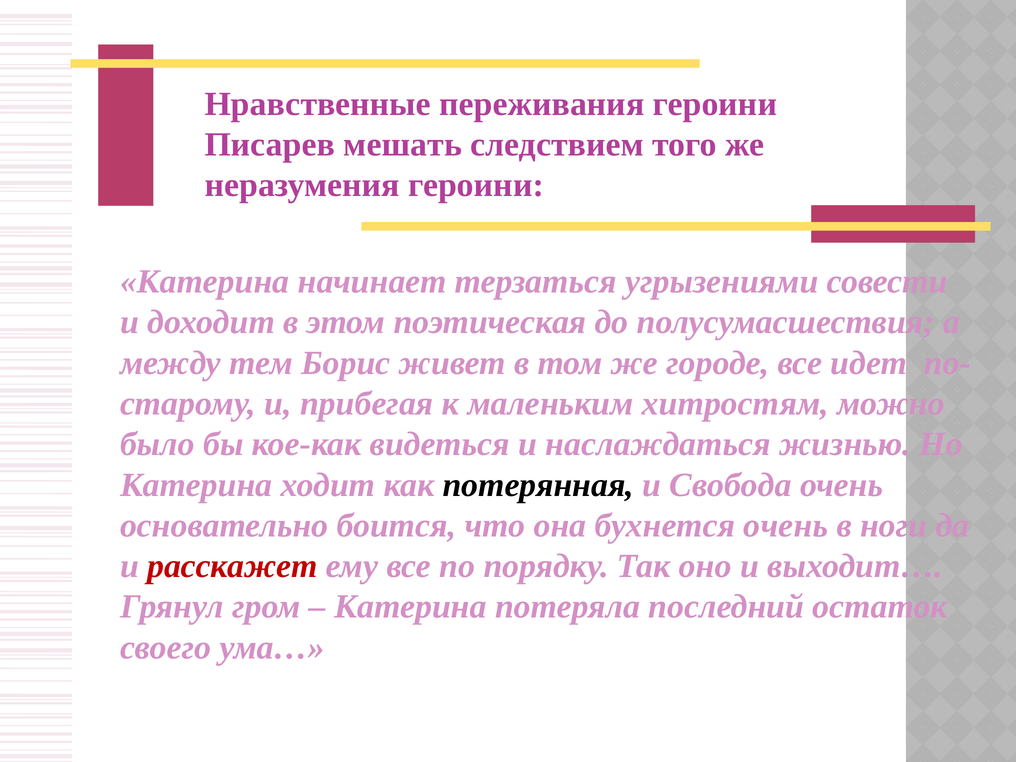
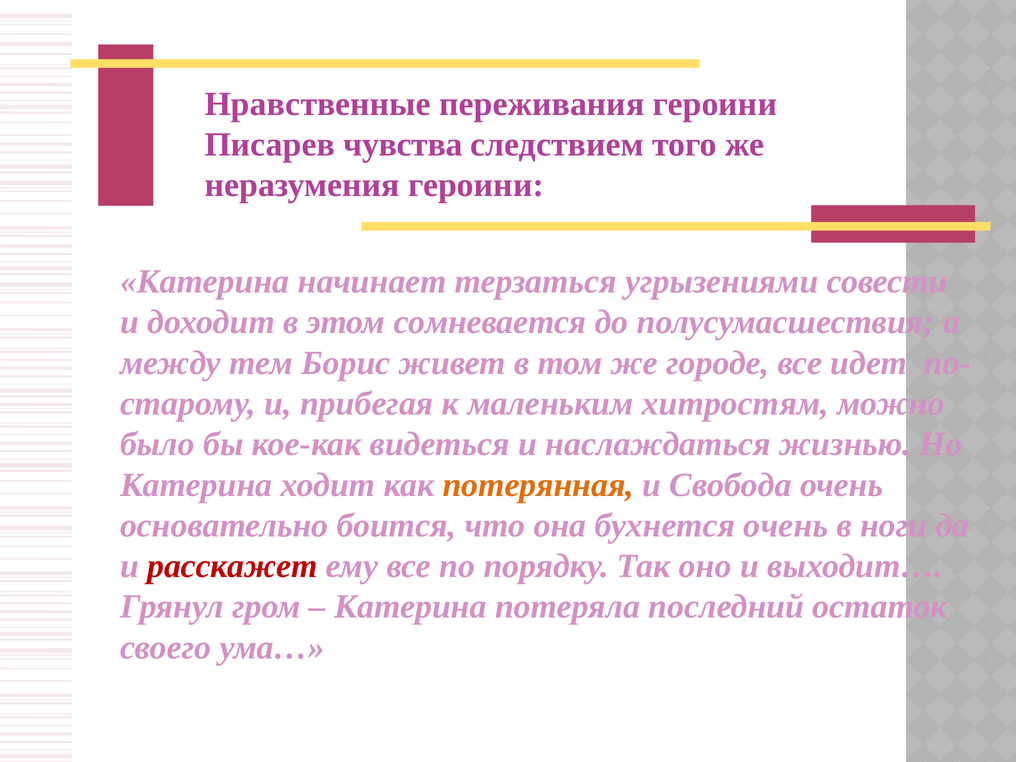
мешать: мешать -> чувства (403, 144)
поэтическая: поэтическая -> сомневается (490, 322)
потерянная colour: black -> orange (538, 485)
